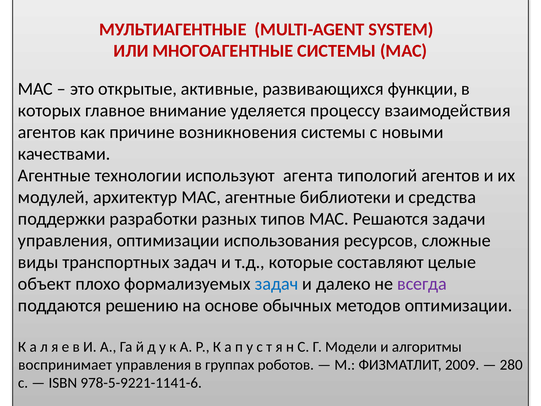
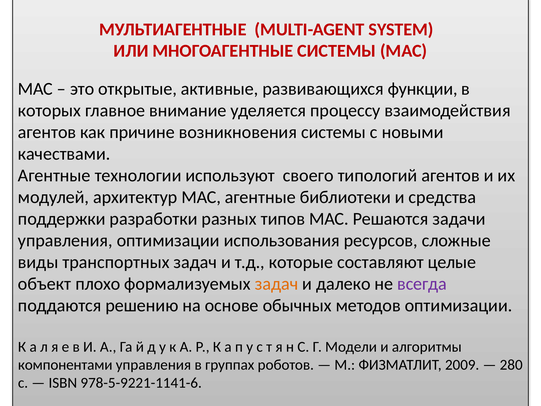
агента: агента -> своего (308, 175)
задач colour: blue -> orange (276, 284)
воспринимает: воспринимает -> компонентами (65, 365)
